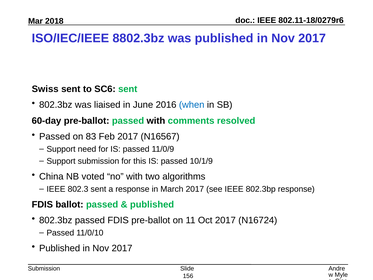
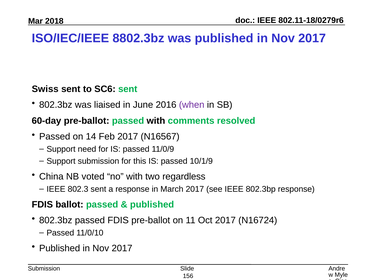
when colour: blue -> purple (192, 105)
83: 83 -> 14 (91, 137)
algorithms: algorithms -> regardless (184, 176)
